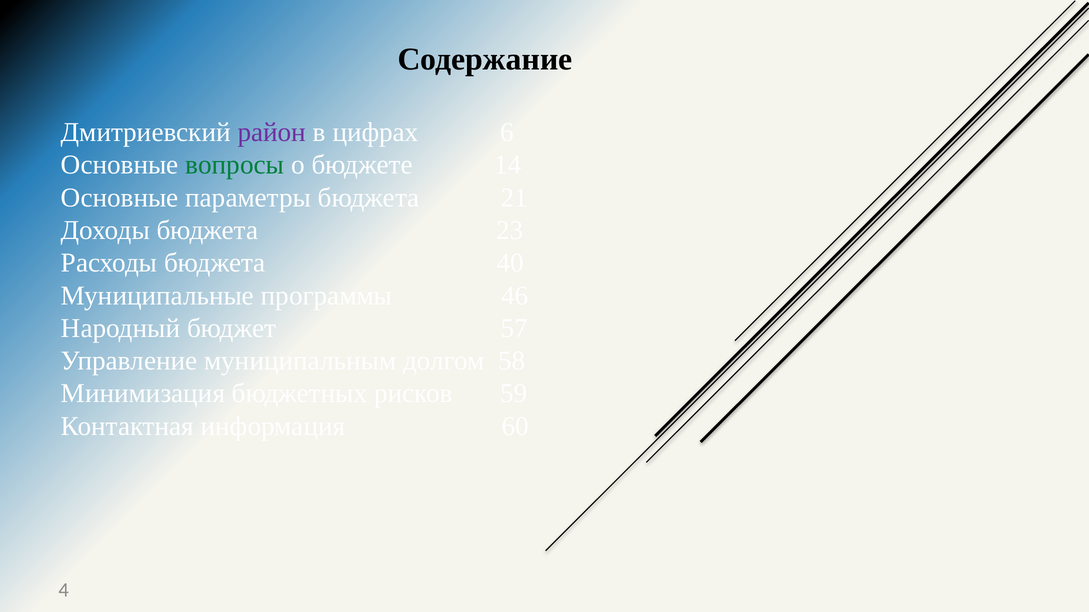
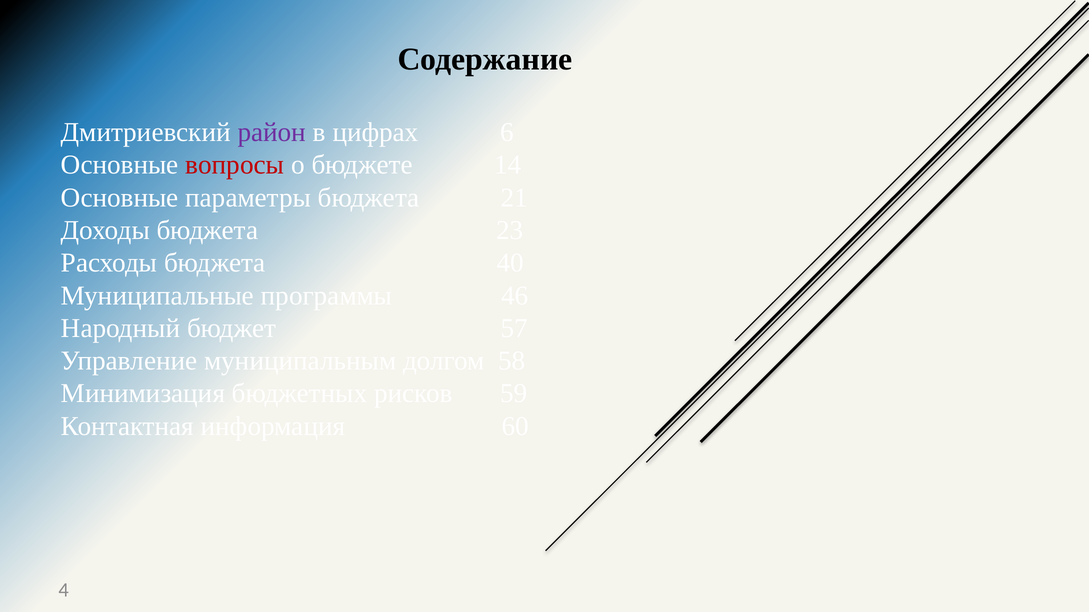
вопросы colour: green -> red (235, 165)
